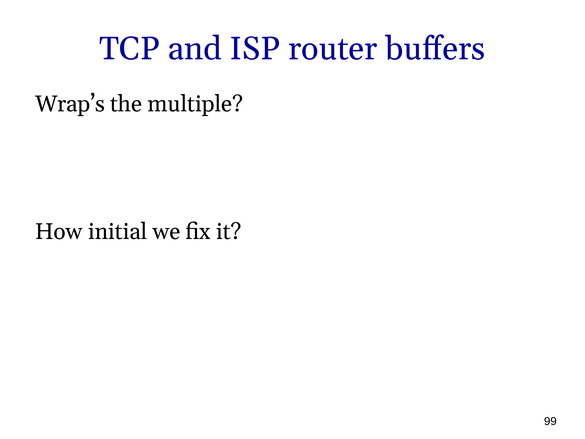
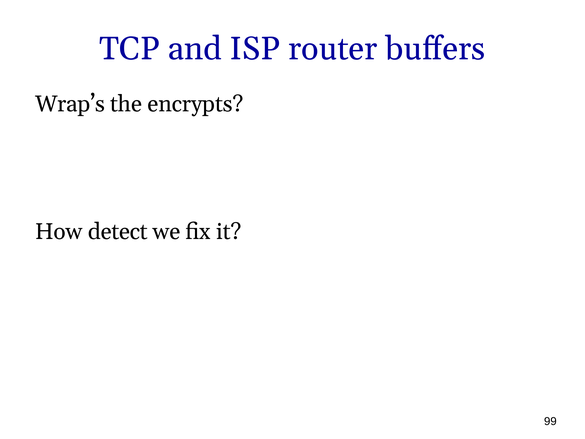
multiple: multiple -> encrypts (195, 104)
initial: initial -> detect (118, 231)
